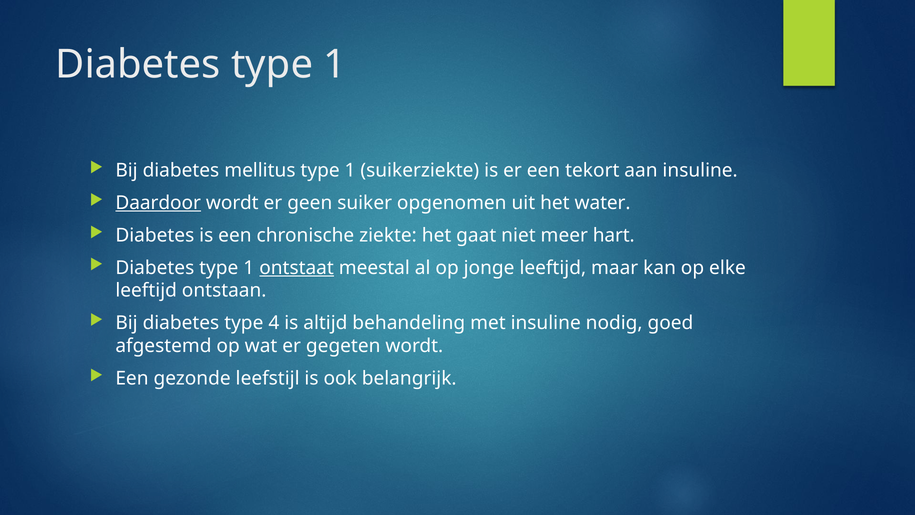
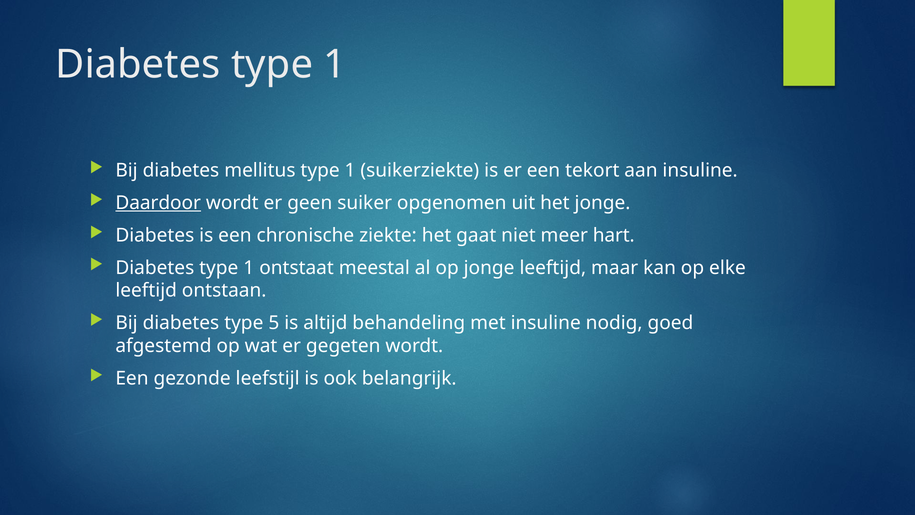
het water: water -> jonge (603, 203)
ontstaat underline: present -> none (297, 268)
4: 4 -> 5 (274, 323)
